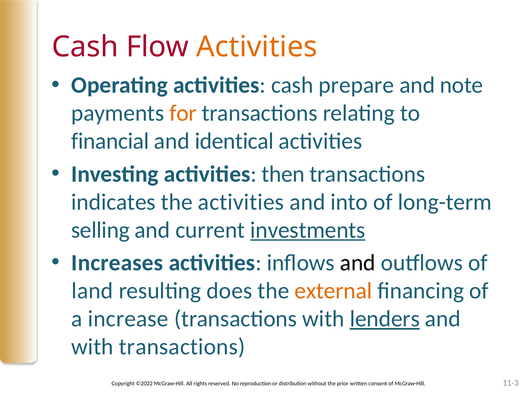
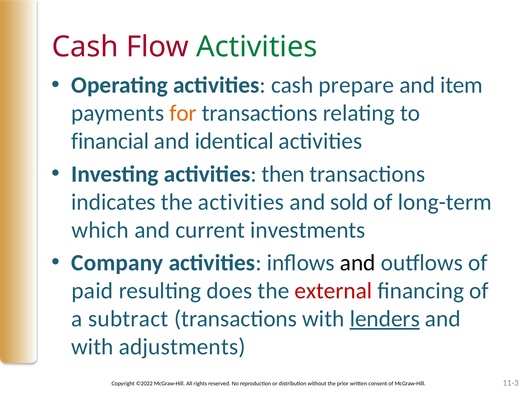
Activities colour: orange -> green (257, 47)
note: note -> item (462, 85)
into: into -> sold (349, 202)
selling: selling -> which (100, 230)
investments underline: present -> none (308, 230)
Increases: Increases -> Company (117, 263)
land: land -> paid (92, 291)
external colour: orange -> red (333, 291)
increase: increase -> subtract (128, 319)
with transactions: transactions -> adjustments (182, 347)
